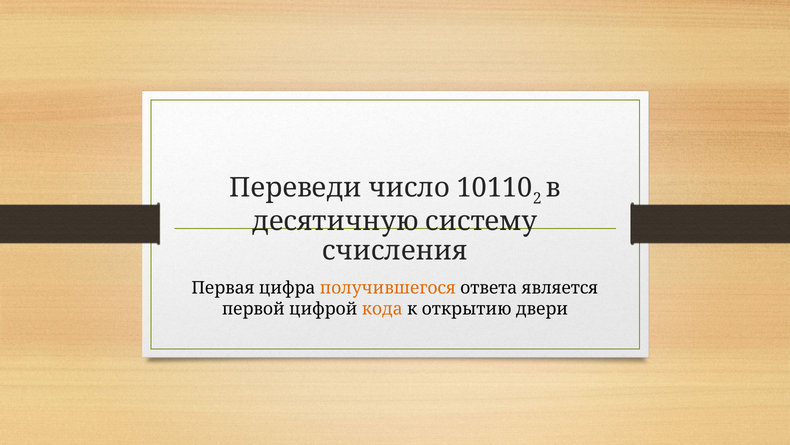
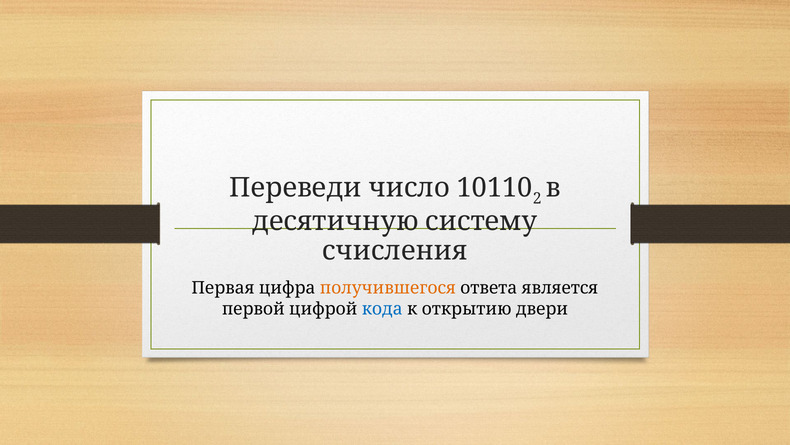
кода colour: orange -> blue (382, 309)
